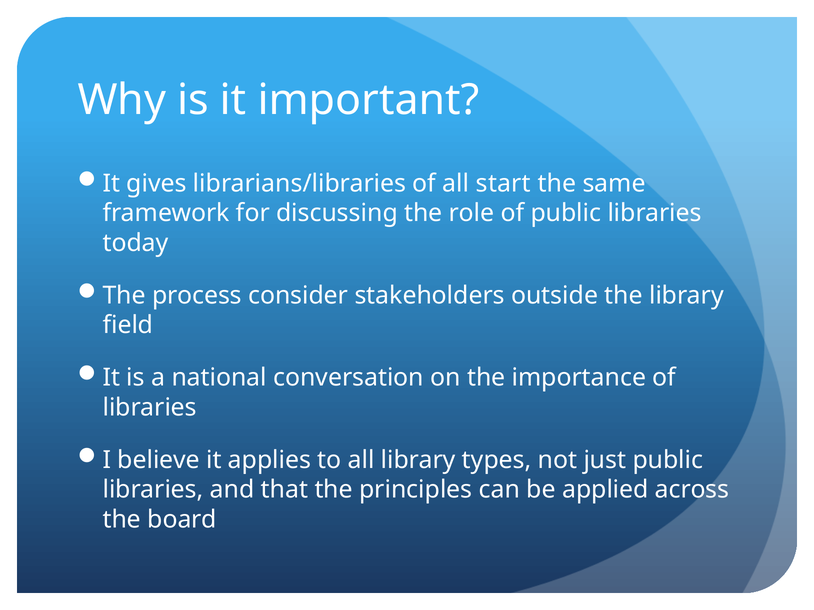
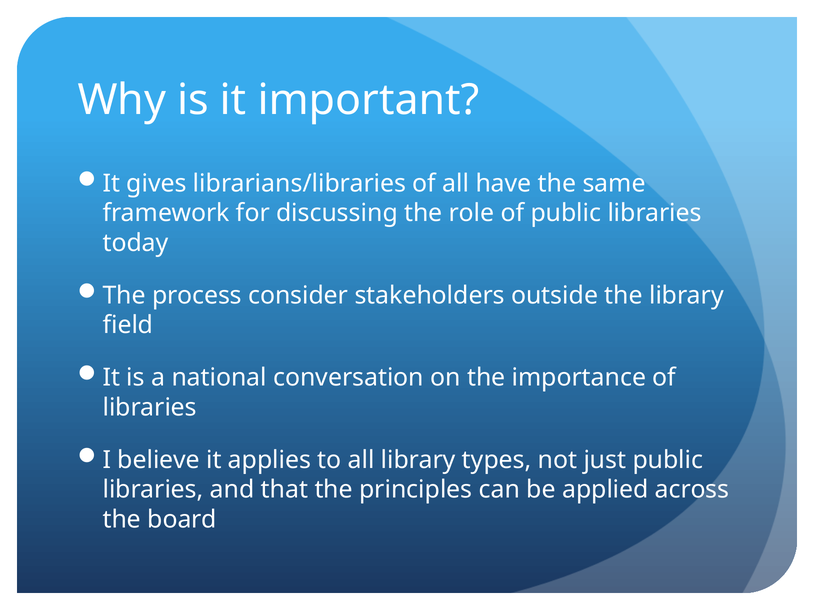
start: start -> have (504, 184)
